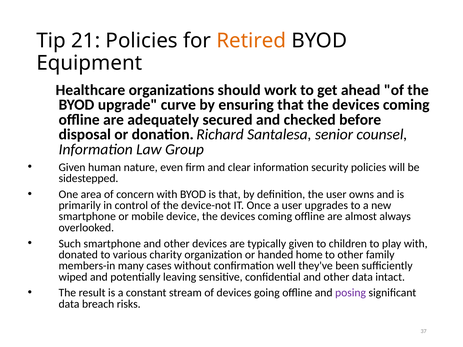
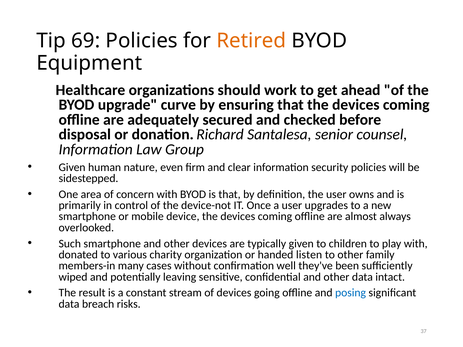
21: 21 -> 69 (86, 41)
home: home -> listen (309, 255)
posing colour: purple -> blue (351, 293)
